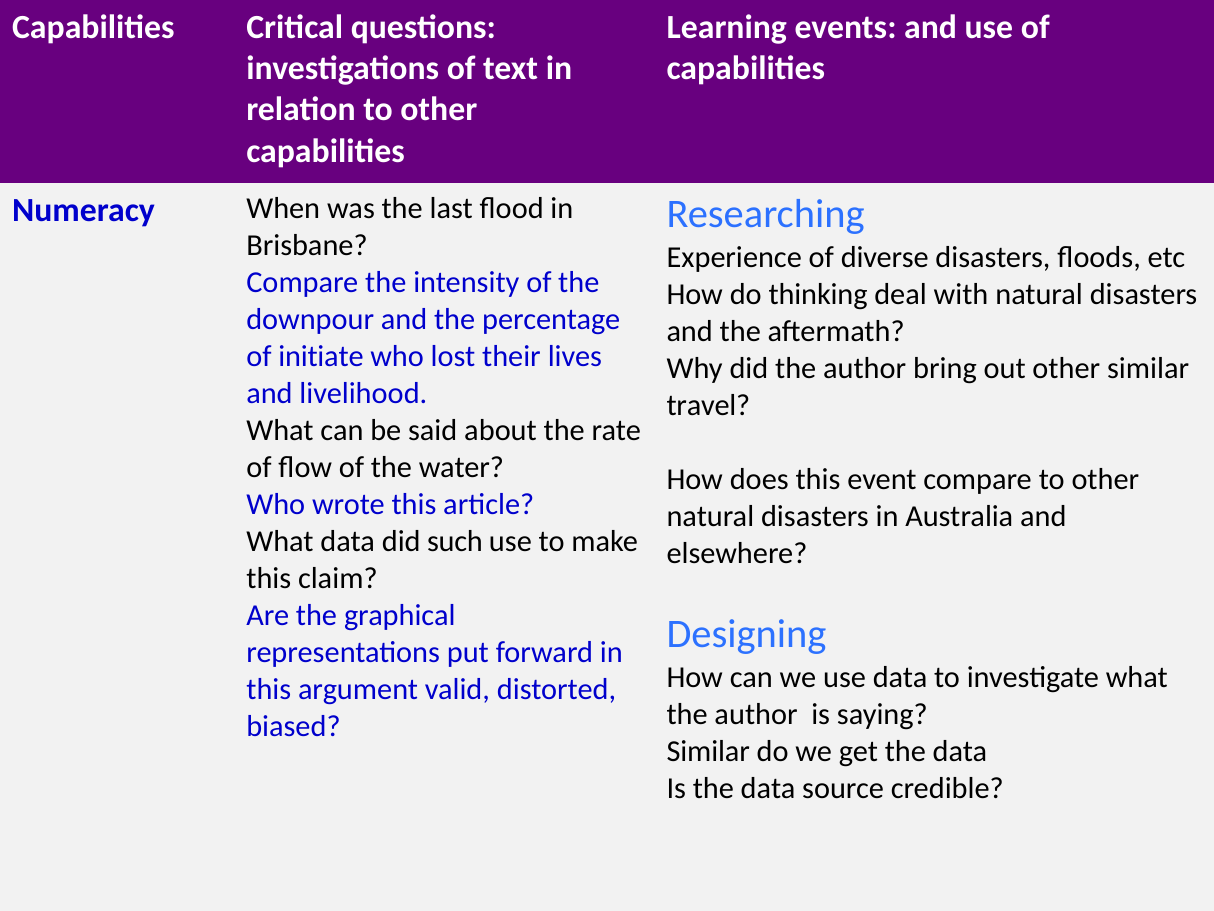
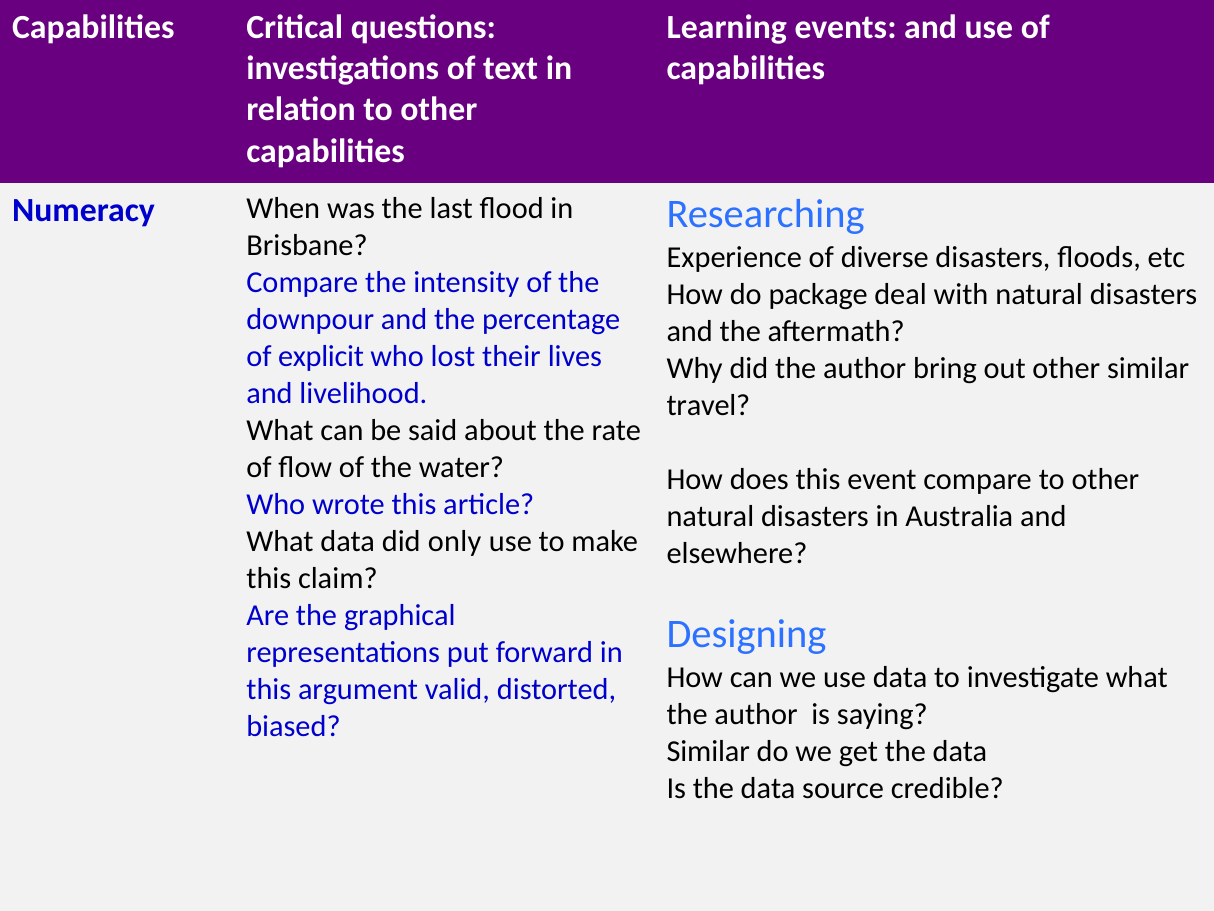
thinking: thinking -> package (818, 294)
initiate: initiate -> explicit (321, 356)
such: such -> only (455, 541)
